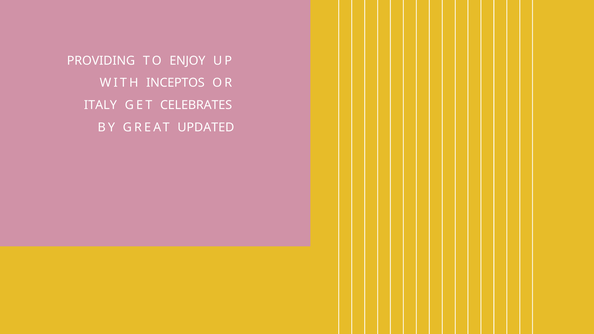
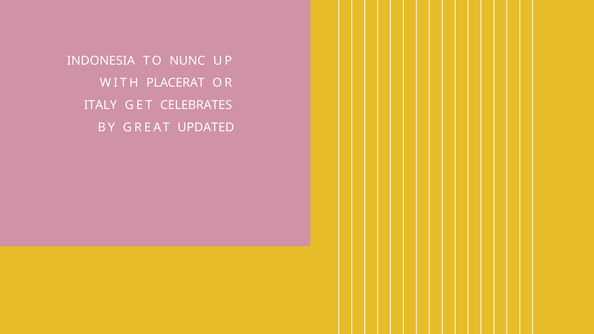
PROVIDING: PROVIDING -> INDONESIA (101, 61)
ENJOY: ENJOY -> NUNC (187, 61)
INCEPTOS: INCEPTOS -> PLACERAT (175, 83)
